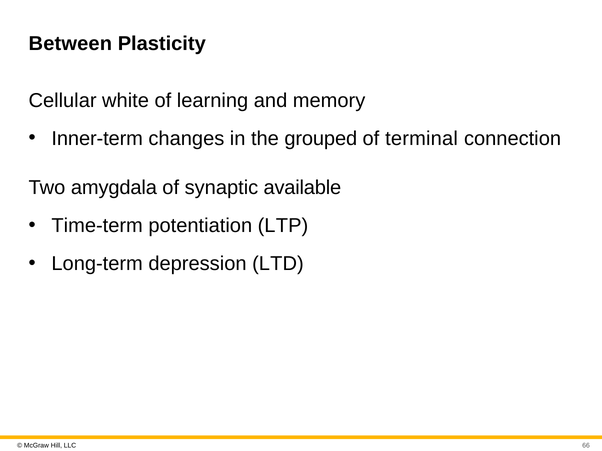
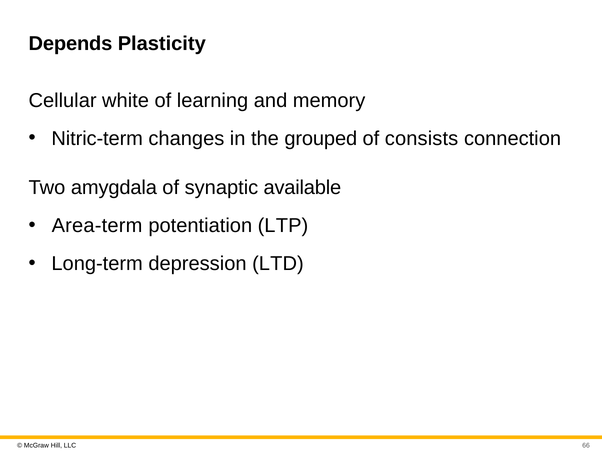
Between: Between -> Depends (70, 44)
Inner-term: Inner-term -> Nitric-term (97, 139)
terminal: terminal -> consists (422, 139)
Time-term: Time-term -> Area-term (97, 226)
